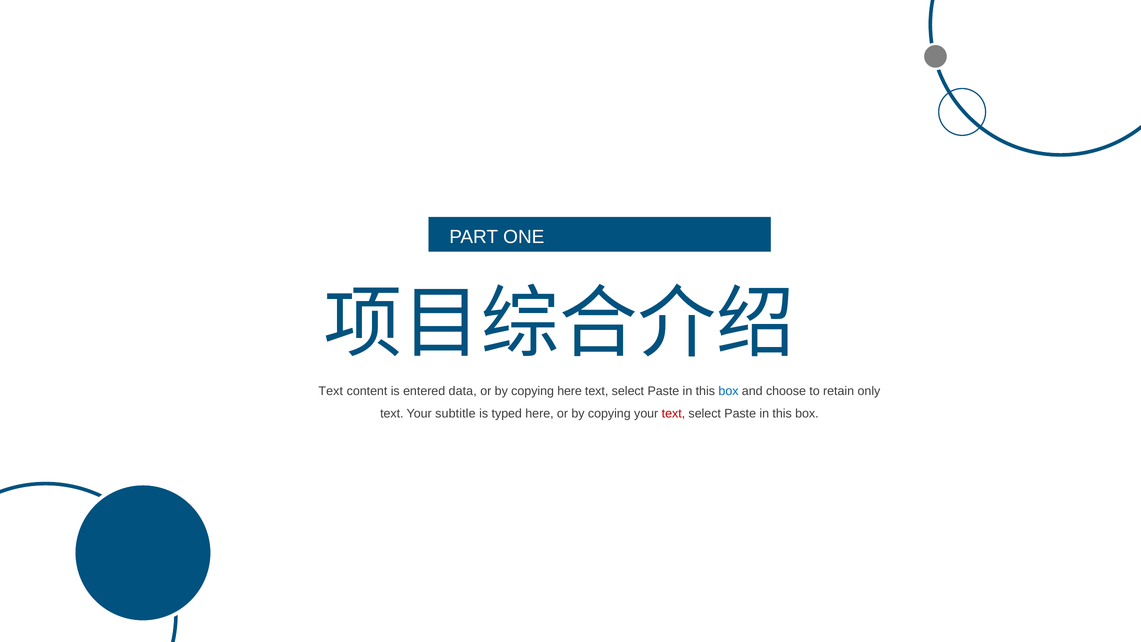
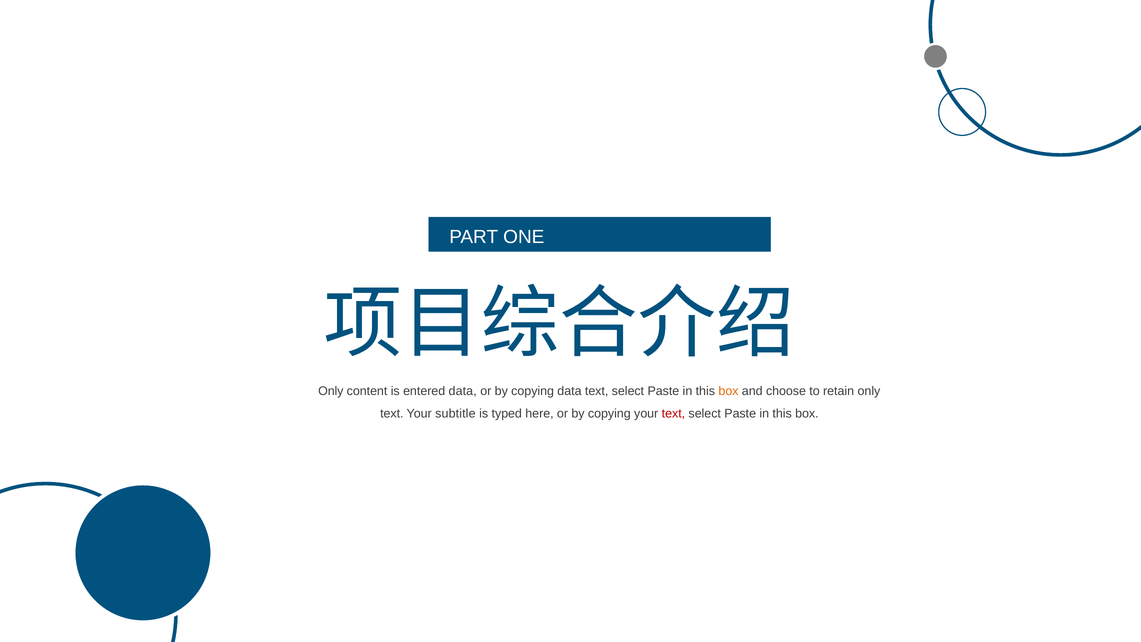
Text: Text -> Only (331, 391)
copying here: here -> data (569, 391)
box colour: blue -> orange (729, 391)
